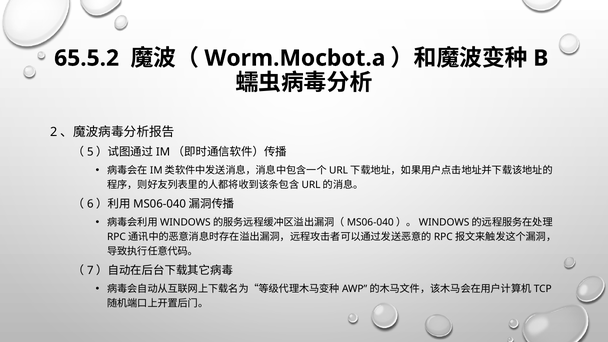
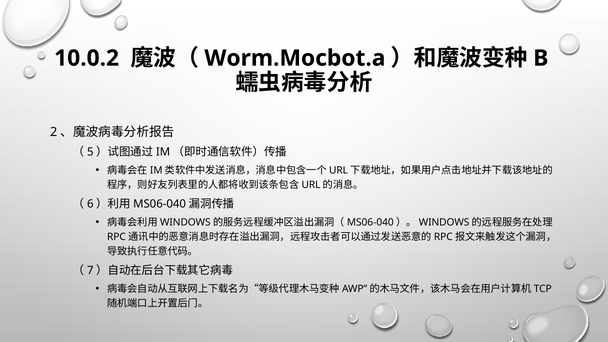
65.5.2: 65.5.2 -> 10.0.2 (87, 58)
